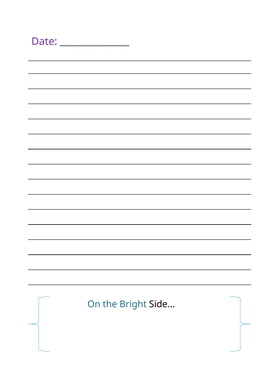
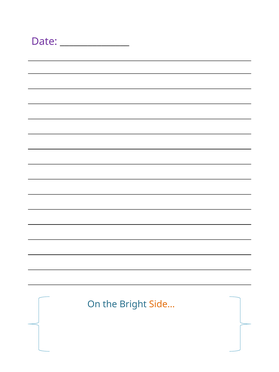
Side… colour: black -> orange (162, 304)
